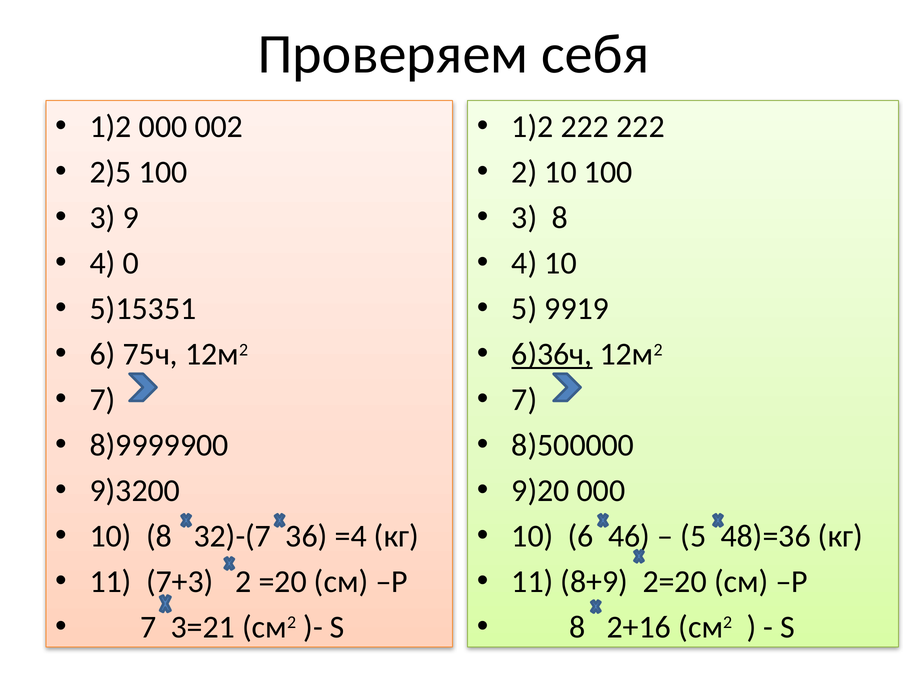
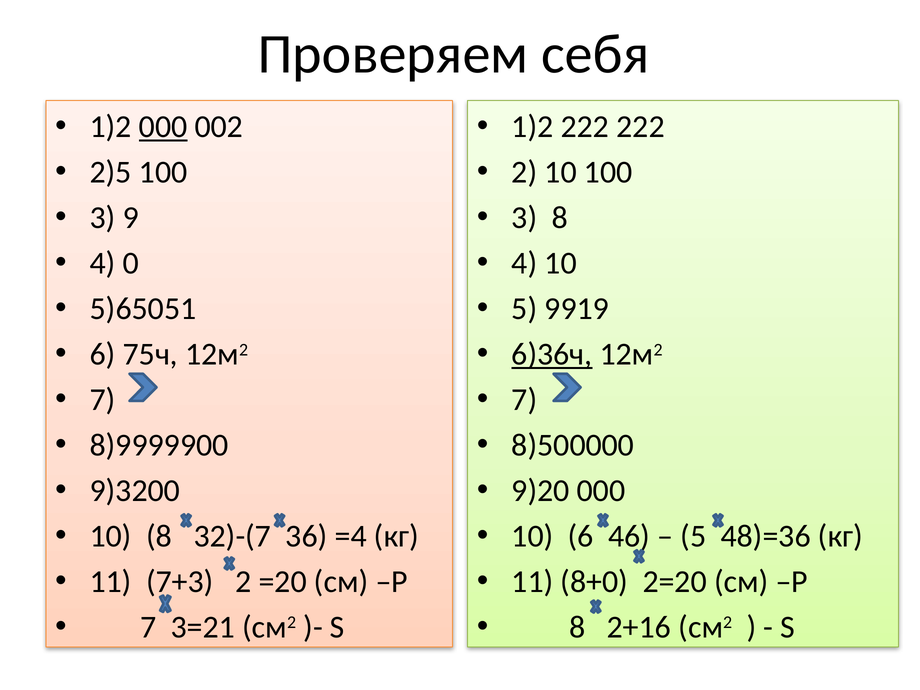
000 underline: none -> present (163, 127)
5)15351: 5)15351 -> 5)65051 (143, 309)
8+9: 8+9 -> 8+0 (594, 582)
